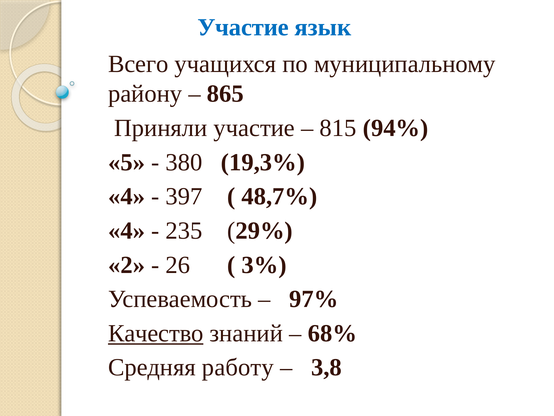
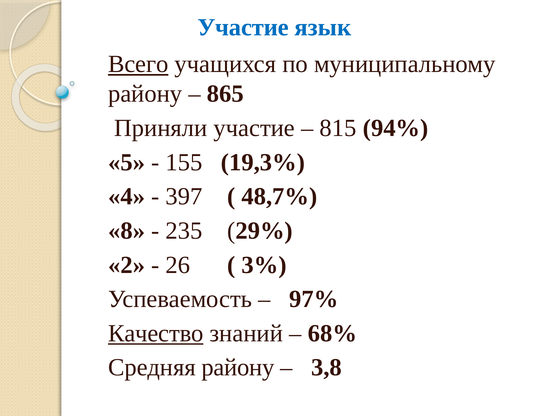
Всего underline: none -> present (138, 64)
380: 380 -> 155 (184, 162)
4: 4 -> 8 (127, 230)
Средняя работу: работу -> району (238, 367)
